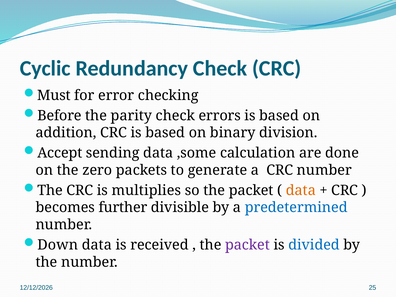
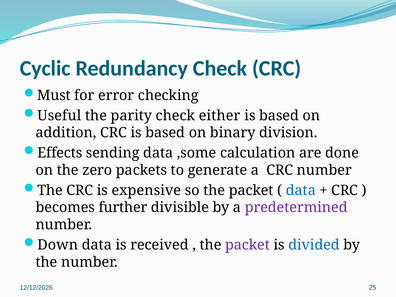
Before: Before -> Useful (59, 116)
errors: errors -> either (220, 116)
Accept: Accept -> Effects (60, 153)
multiplies: multiplies -> expensive (146, 190)
data colour: orange -> blue (301, 190)
predetermined colour: blue -> purple (296, 208)
